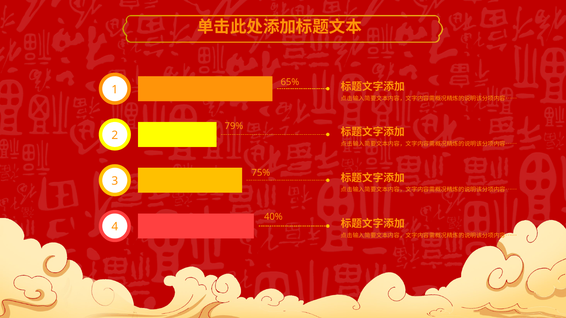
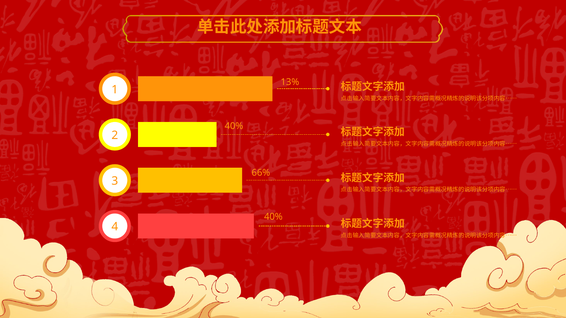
65%: 65% -> 13% (290, 82)
79%: 79% -> 40% (234, 126)
75%: 75% -> 66% (261, 173)
